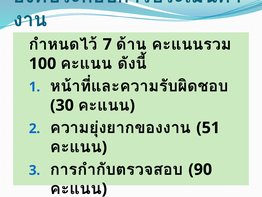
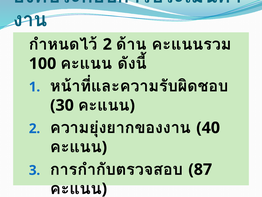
7: 7 -> 2 (107, 44)
51: 51 -> 40 (208, 128)
90: 90 -> 87 (200, 169)
